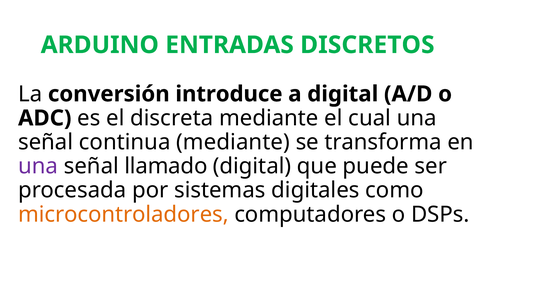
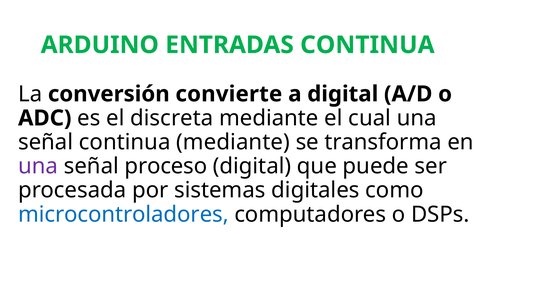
ENTRADAS DISCRETOS: DISCRETOS -> CONTINUA (367, 45)
introduce: introduce -> convierte (229, 94)
llamado: llamado -> proceso (166, 166)
microcontroladores colour: orange -> blue (123, 214)
